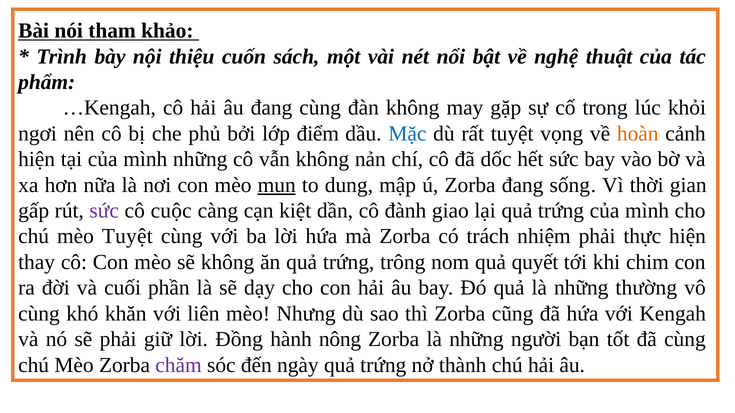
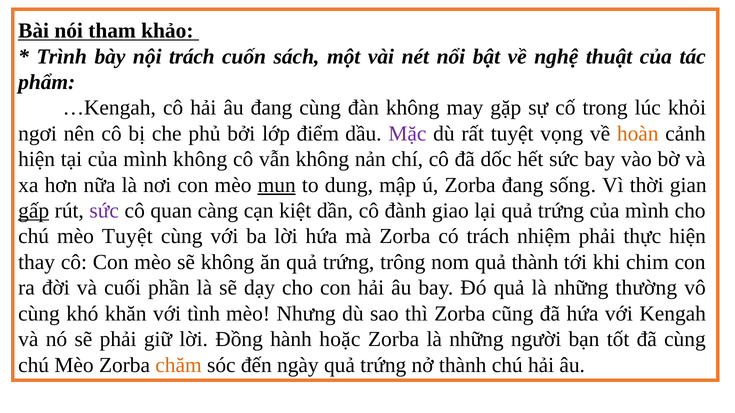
nội thiệu: thiệu -> trách (192, 56)
Mặc colour: blue -> purple (407, 134)
mình những: những -> không (200, 159)
gấp underline: none -> present (34, 211)
cuộc: cuộc -> quan (171, 211)
quả quyết: quyết -> thành (535, 262)
liên: liên -> tình (204, 314)
nông: nông -> hoặc (340, 340)
chăm colour: purple -> orange (179, 365)
